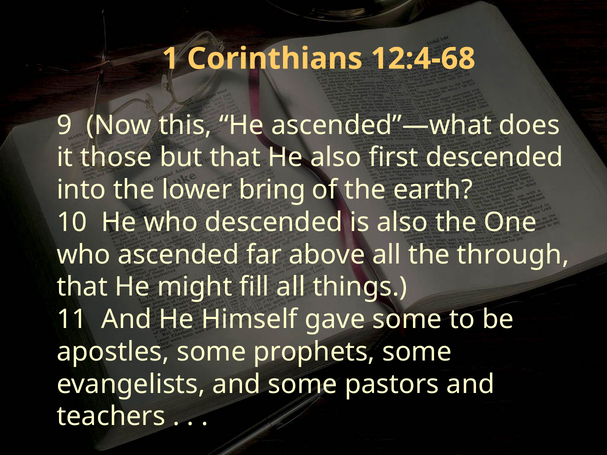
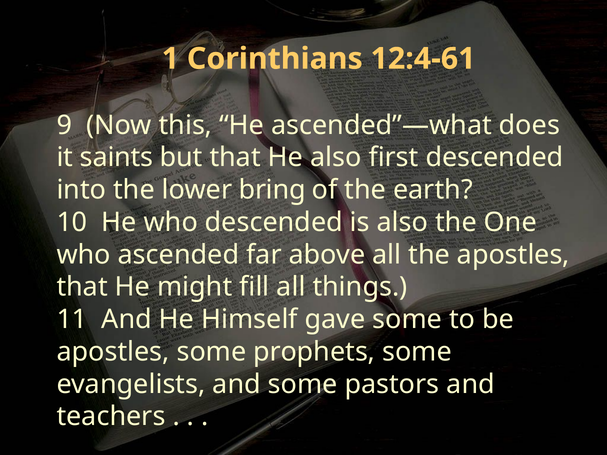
12:4-68: 12:4-68 -> 12:4-61 (423, 59)
those: those -> saints (116, 158)
the through: through -> apostles (513, 255)
